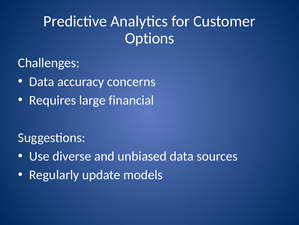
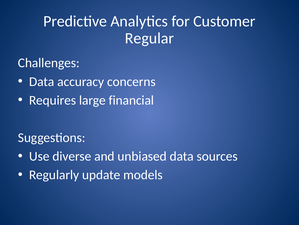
Options: Options -> Regular (149, 38)
